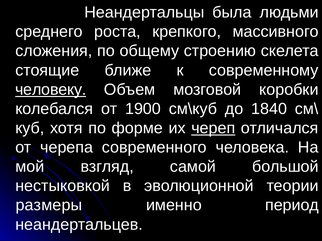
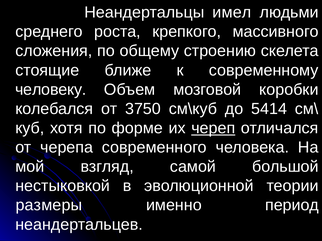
была: была -> имел (232, 12)
человеку underline: present -> none (51, 90)
1900: 1900 -> 3750 (143, 109)
1840: 1840 -> 5414 (269, 109)
